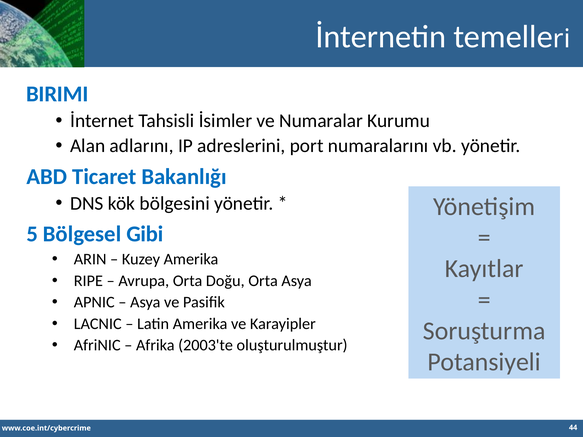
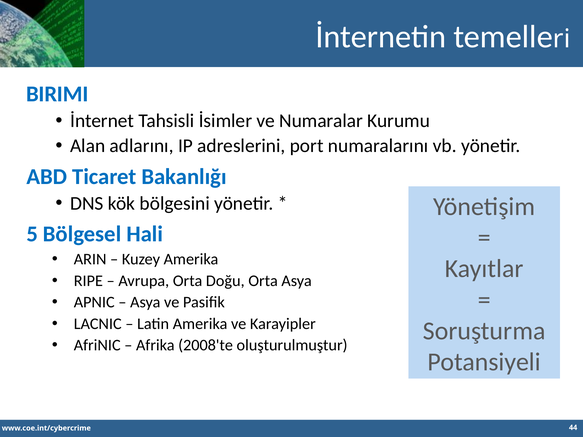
Gibi: Gibi -> Hali (145, 234)
2003'te: 2003'te -> 2008'te (206, 345)
